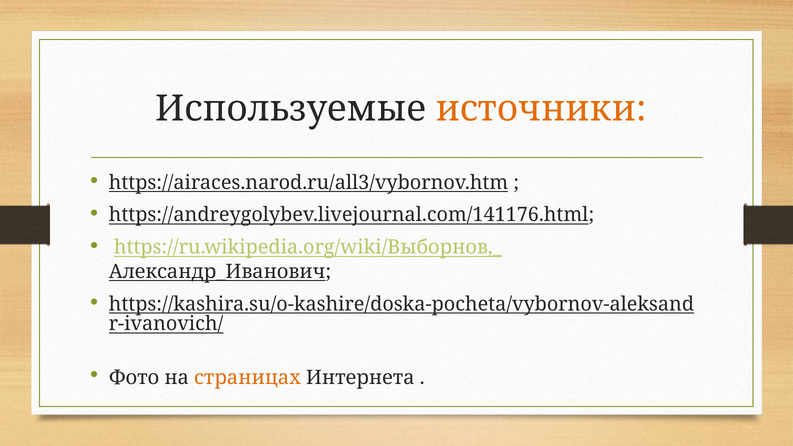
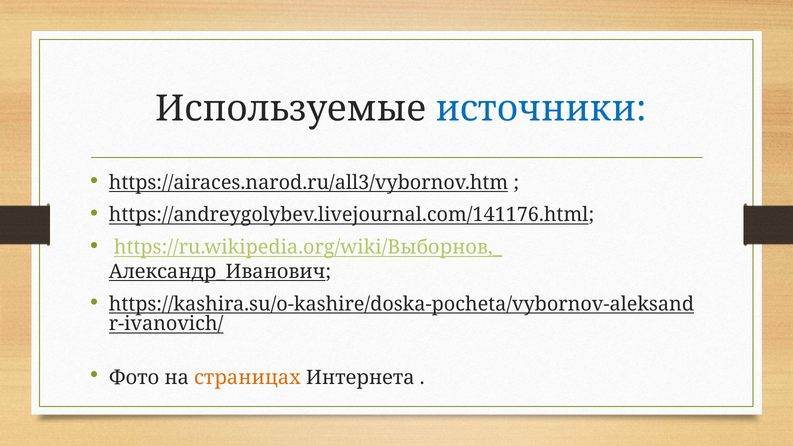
источники colour: orange -> blue (541, 109)
